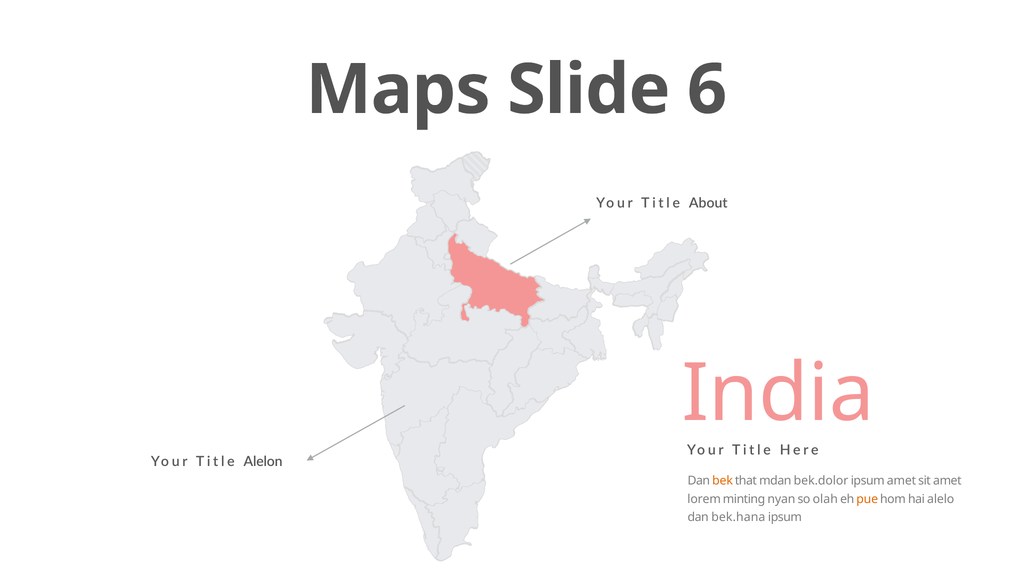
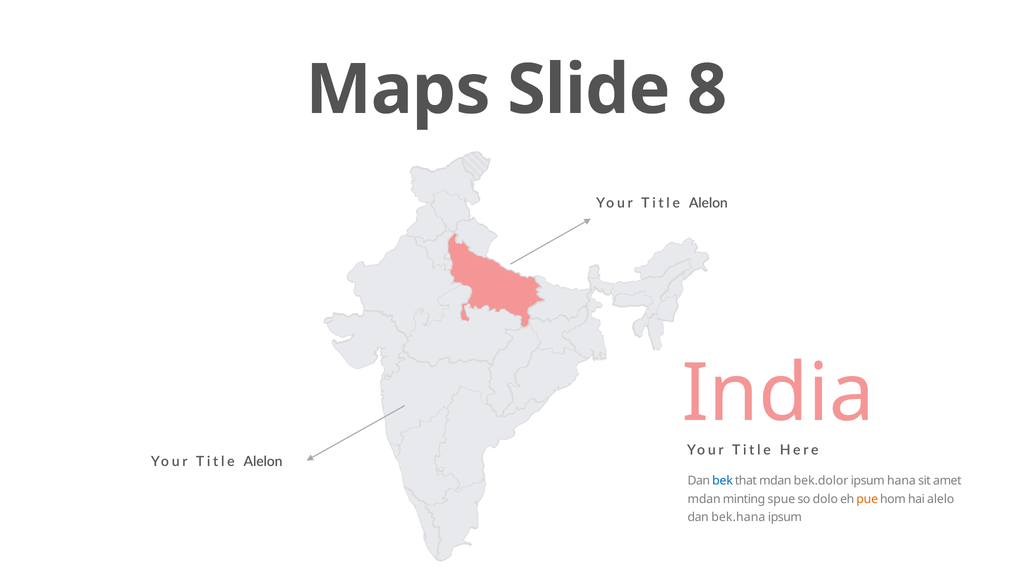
6: 6 -> 8 (707, 90)
About: About -> Alelon (708, 203)
bek colour: orange -> blue (723, 481)
ipsum amet: amet -> hana (901, 481)
lorem: lorem -> mdan (704, 499)
nyan: nyan -> spue (781, 499)
olah: olah -> dolo (825, 499)
